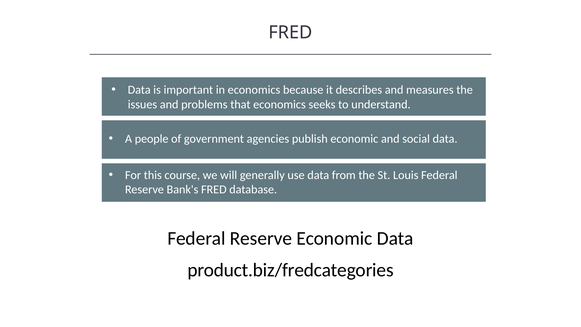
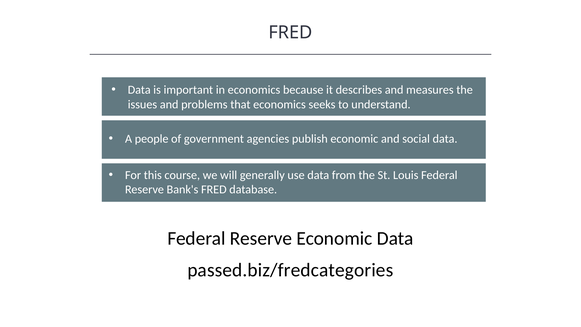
product.biz/fredcategories: product.biz/fredcategories -> passed.biz/fredcategories (290, 270)
